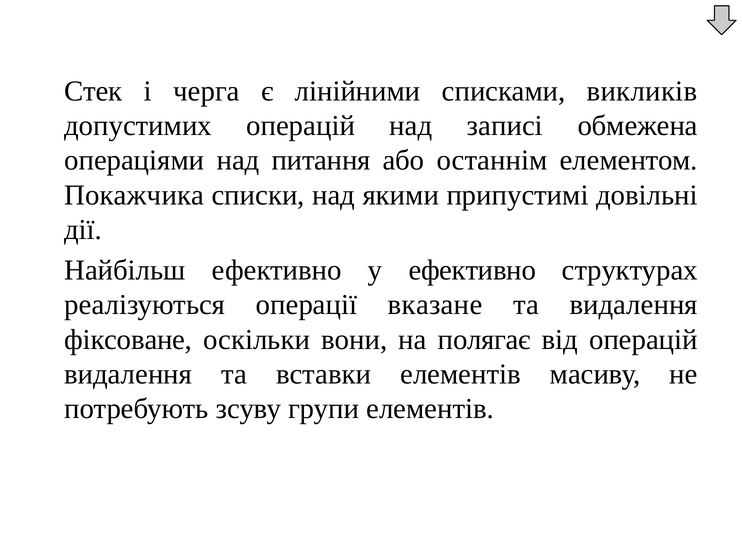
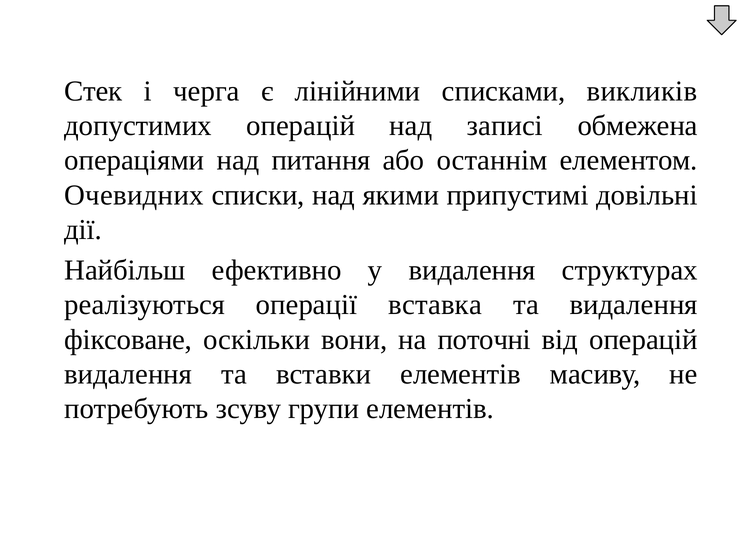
Покажчика: Покажчика -> Очевидних (134, 195)
у ефективно: ефективно -> видалення (472, 270)
вказане: вказане -> вставка (435, 305)
полягає: полягає -> поточні (484, 339)
